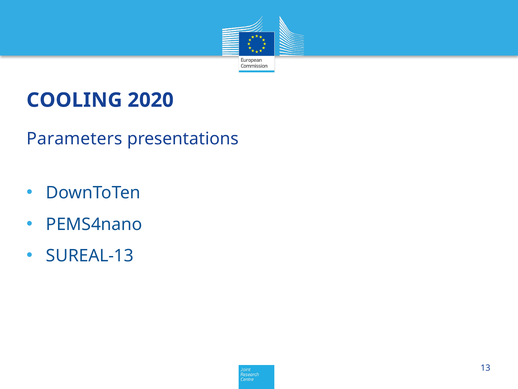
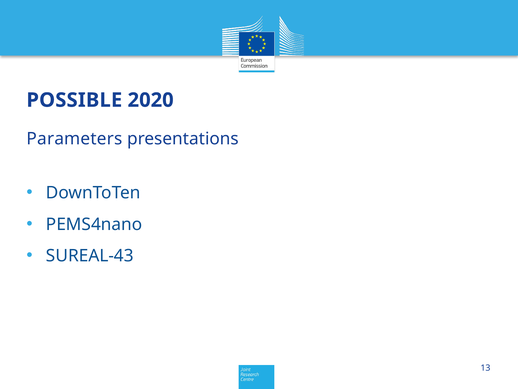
COOLING: COOLING -> POSSIBLE (74, 100)
SUREAL-13: SUREAL-13 -> SUREAL-43 (90, 255)
